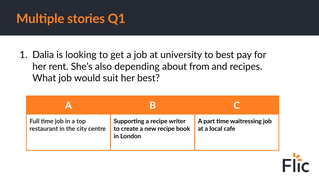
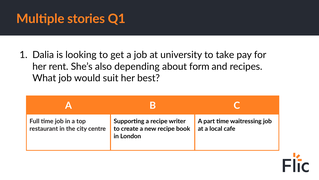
to best: best -> take (225, 55)
from: from -> form (199, 66)
